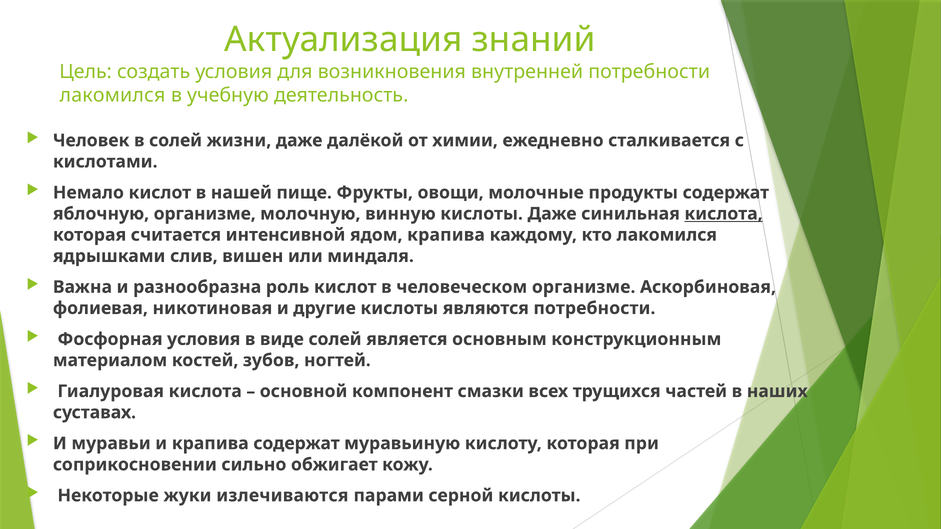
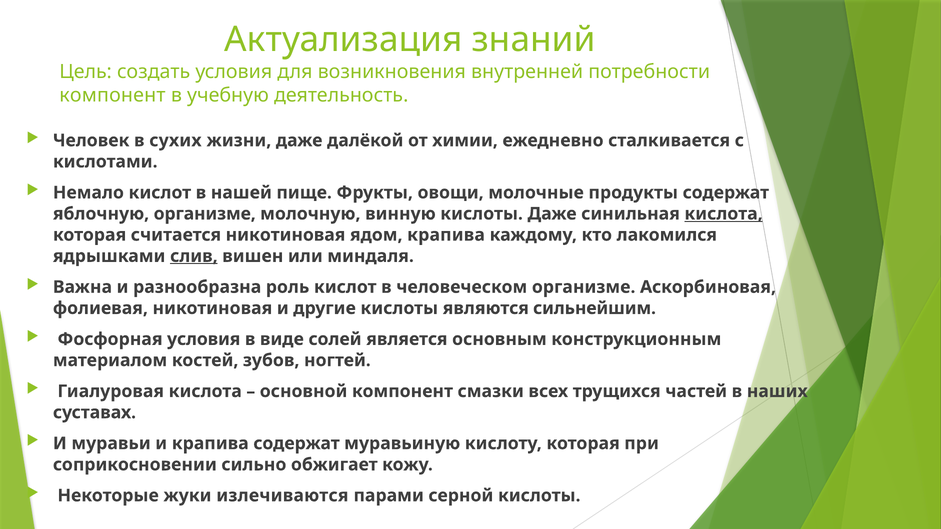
лакомился: лакомился -> компонент (112, 95)
в солей: солей -> сухих (175, 141)
считается интенсивной: интенсивной -> никотиновая (286, 235)
слив underline: none -> present (194, 256)
являются потребности: потребности -> сильнейшим (594, 308)
